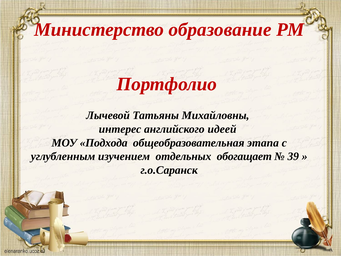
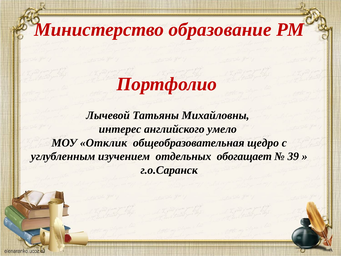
идеей: идеей -> умело (222, 129)
Подхода: Подхода -> Отклик (104, 143)
этапа: этапа -> щедро (263, 143)
